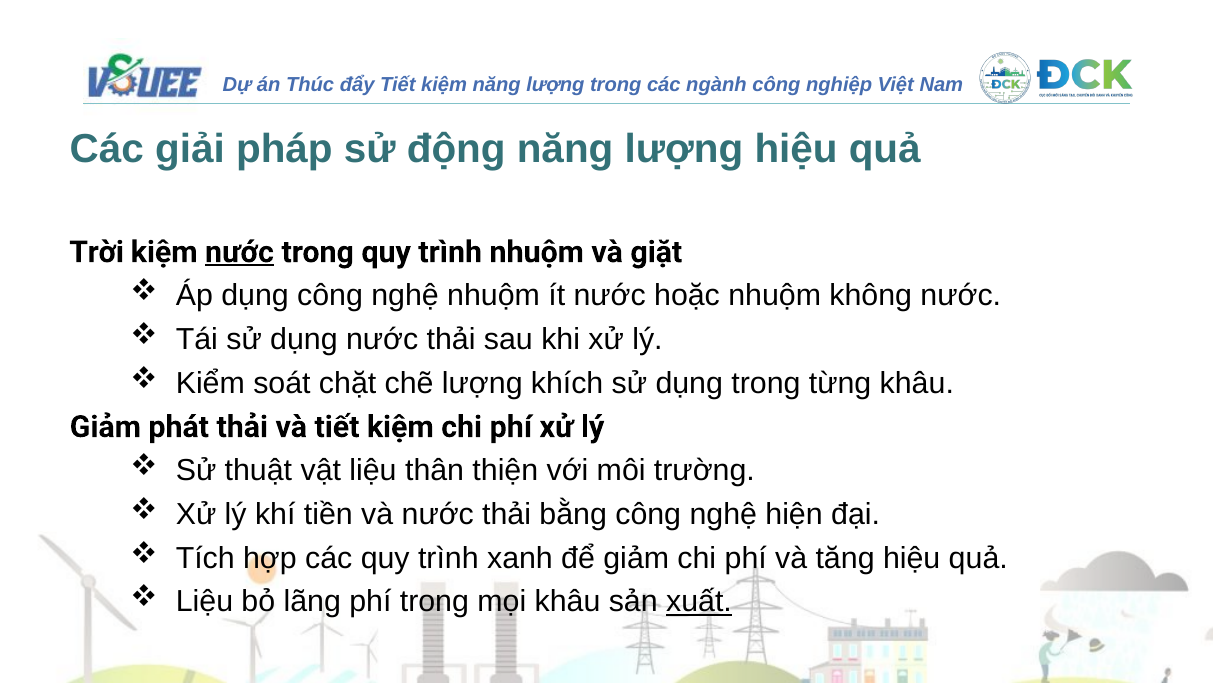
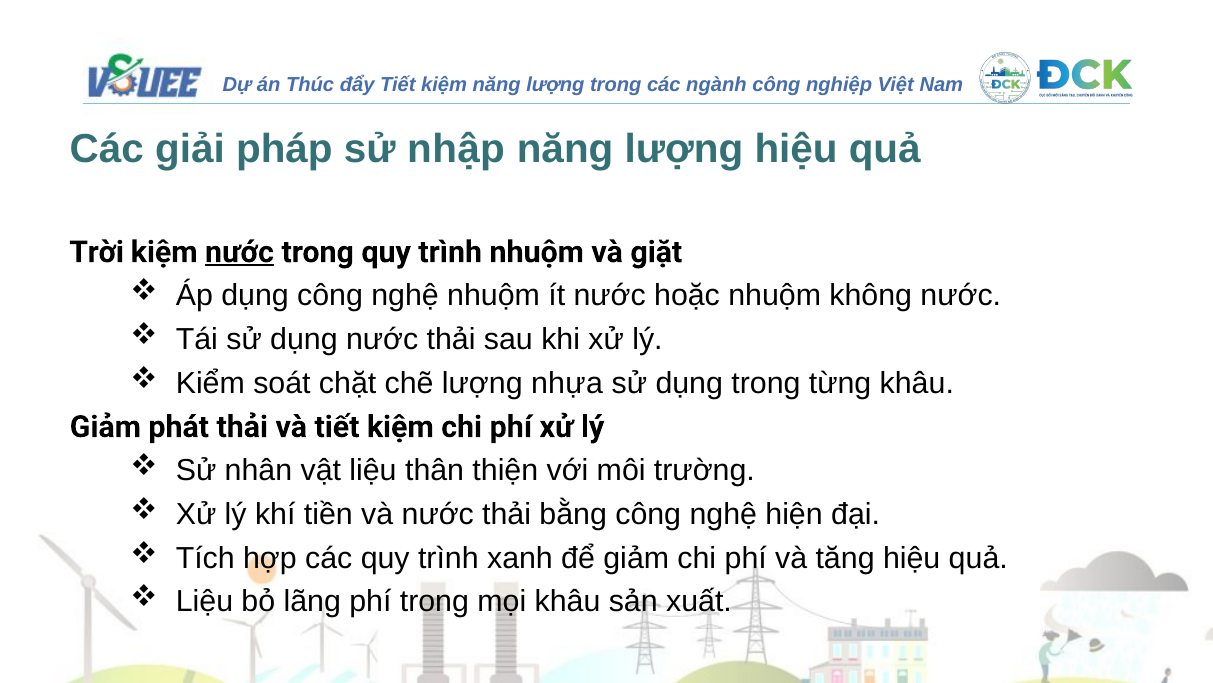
động: động -> nhập (456, 149)
khích: khích -> nhựa (567, 383)
thuật: thuật -> nhân (258, 470)
xuất underline: present -> none (699, 601)
